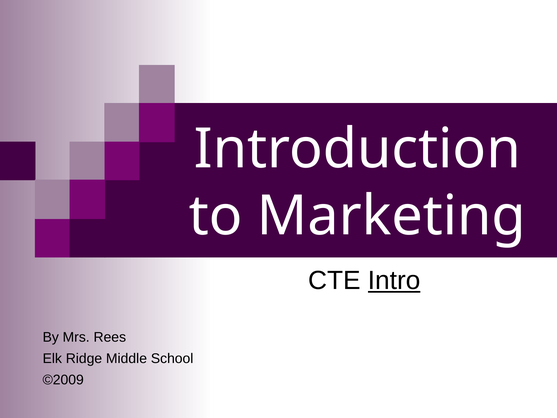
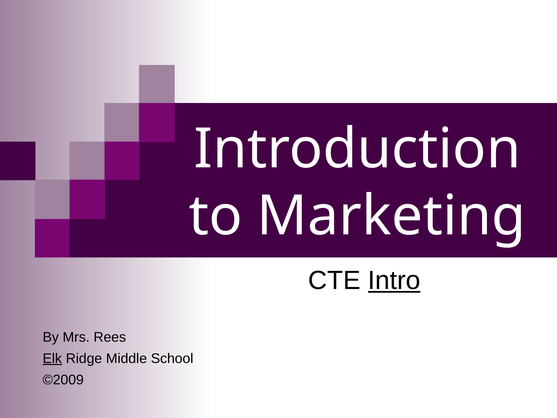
Elk underline: none -> present (52, 358)
